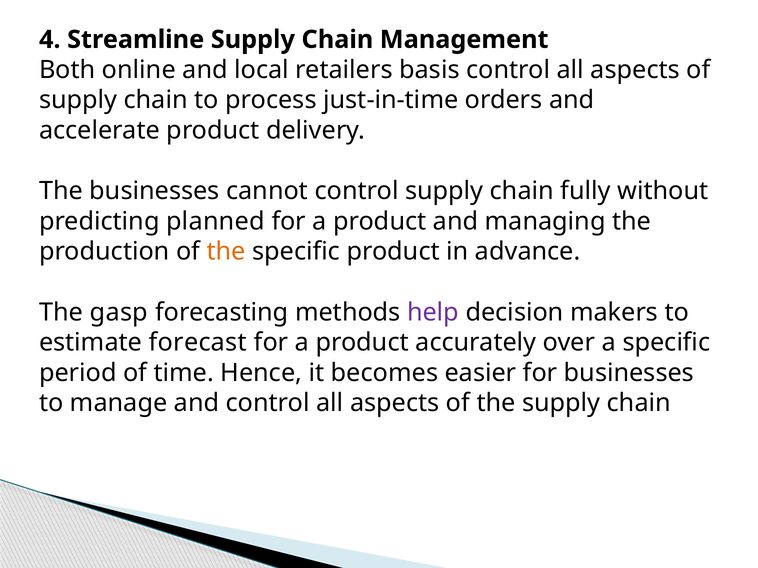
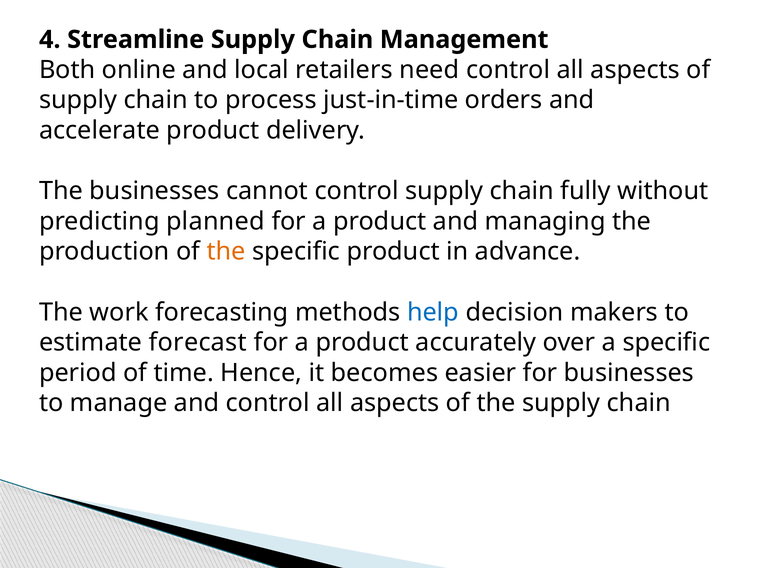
basis: basis -> need (429, 70)
gasp: gasp -> work (119, 312)
help colour: purple -> blue (433, 312)
